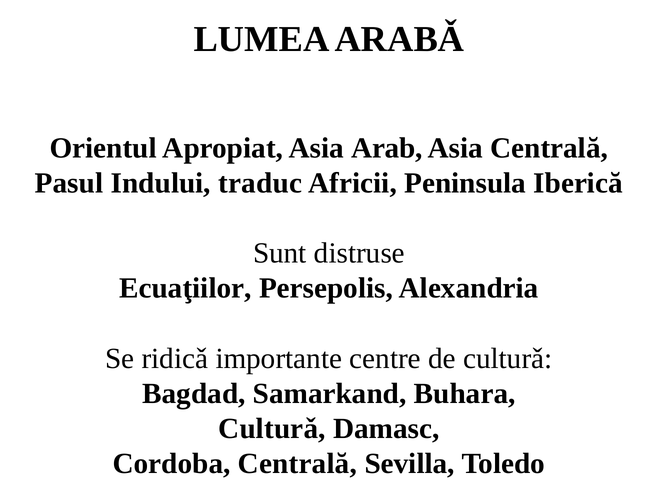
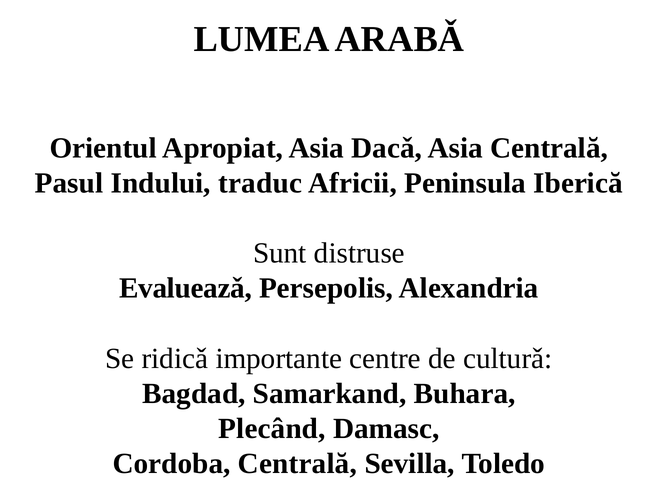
Arab: Arab -> Dacǎ (387, 148)
Ecuaţiilor: Ecuaţiilor -> Evalueazǎ (186, 289)
Culturǎ: Culturǎ -> Plecând (272, 429)
